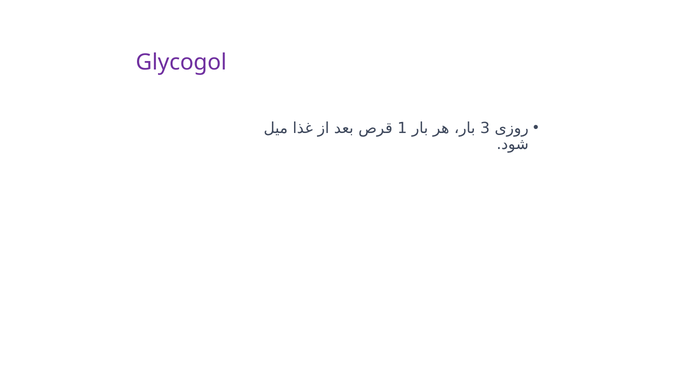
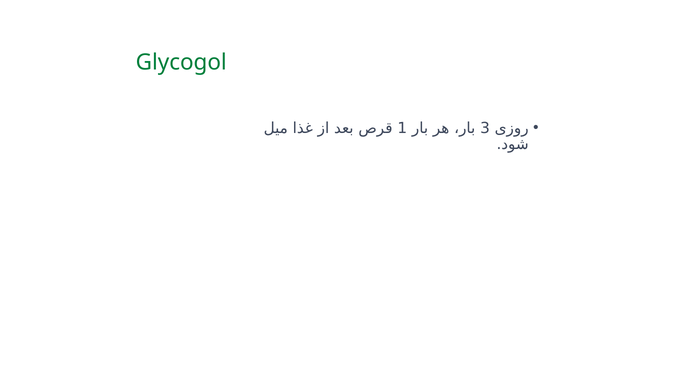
Glycogol colour: purple -> green (181, 63)
